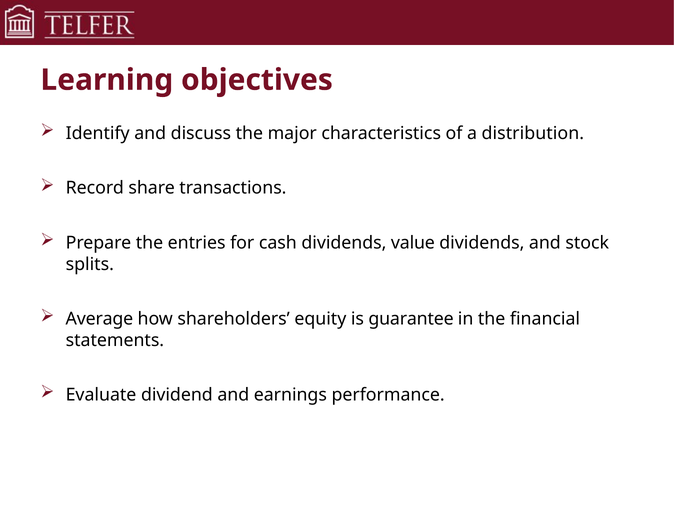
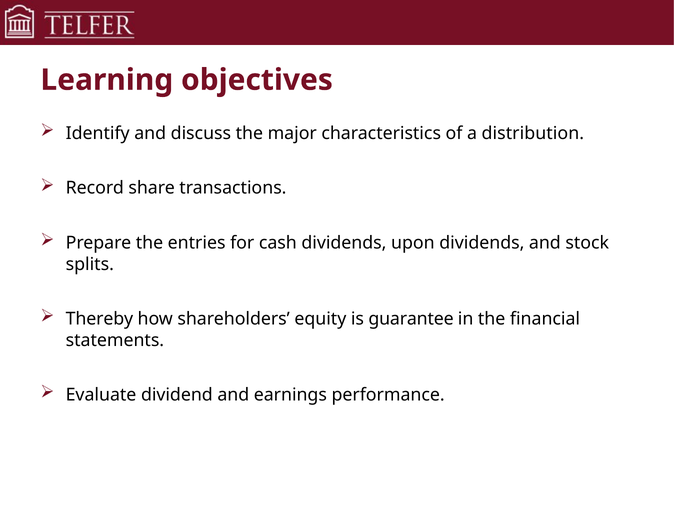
value: value -> upon (413, 243)
Average: Average -> Thereby (99, 319)
